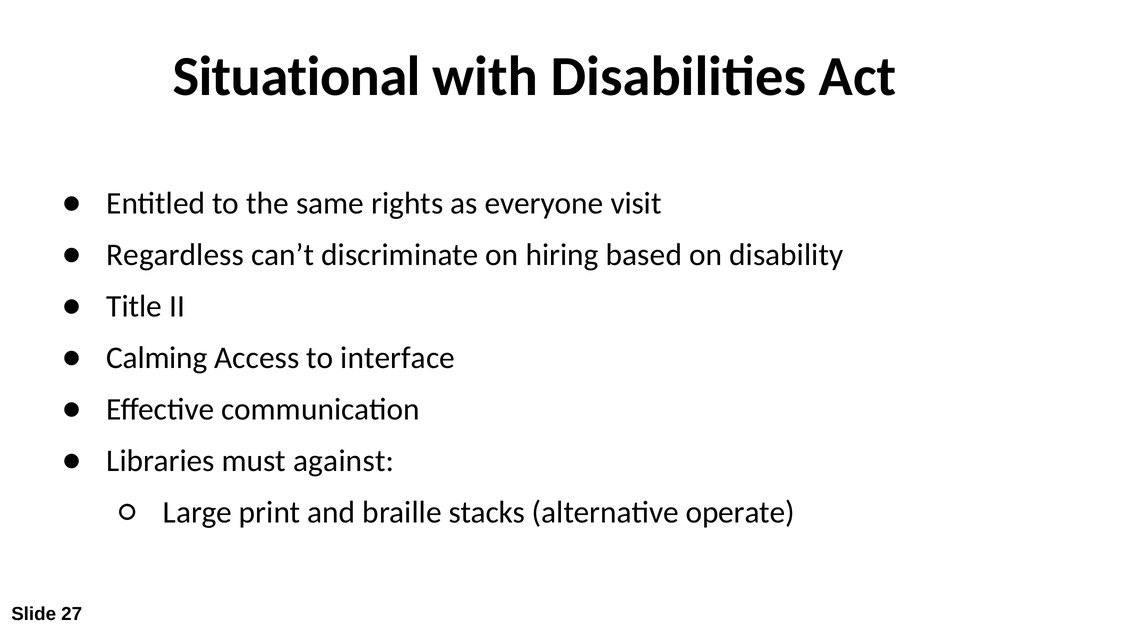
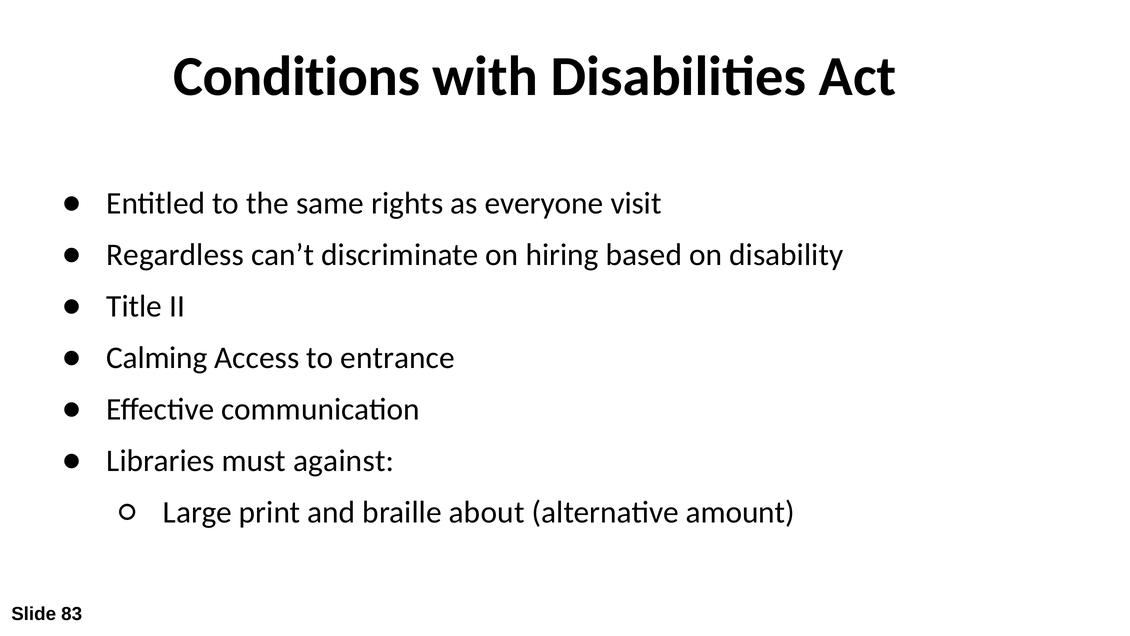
Situational: Situational -> Conditions (297, 77)
interface: interface -> entrance (398, 358)
stacks: stacks -> about (487, 512)
operate: operate -> amount (740, 512)
27: 27 -> 83 (72, 614)
